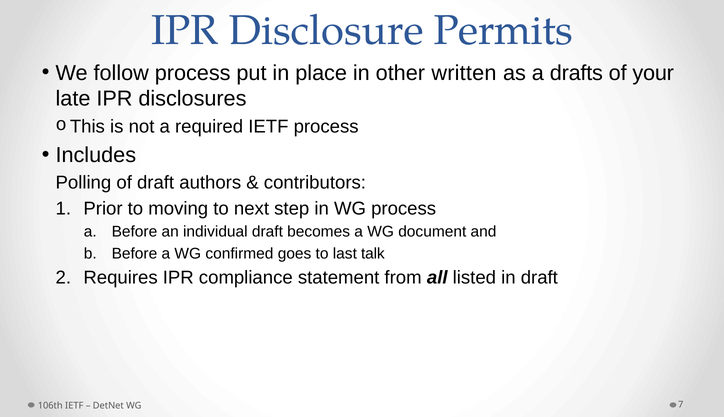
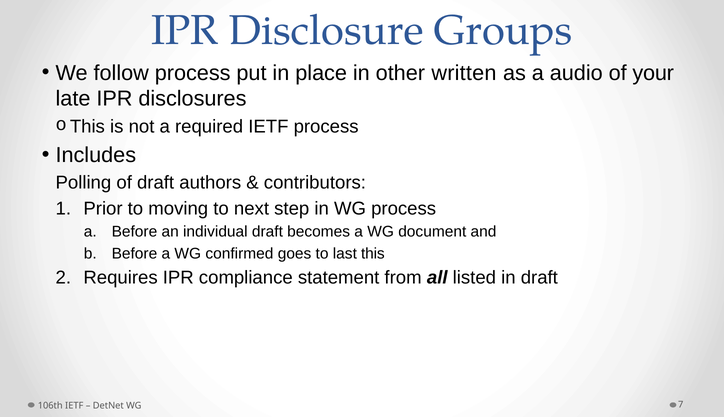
Permits: Permits -> Groups (503, 31)
drafts: drafts -> audio (576, 73)
talk: talk -> this (373, 254)
